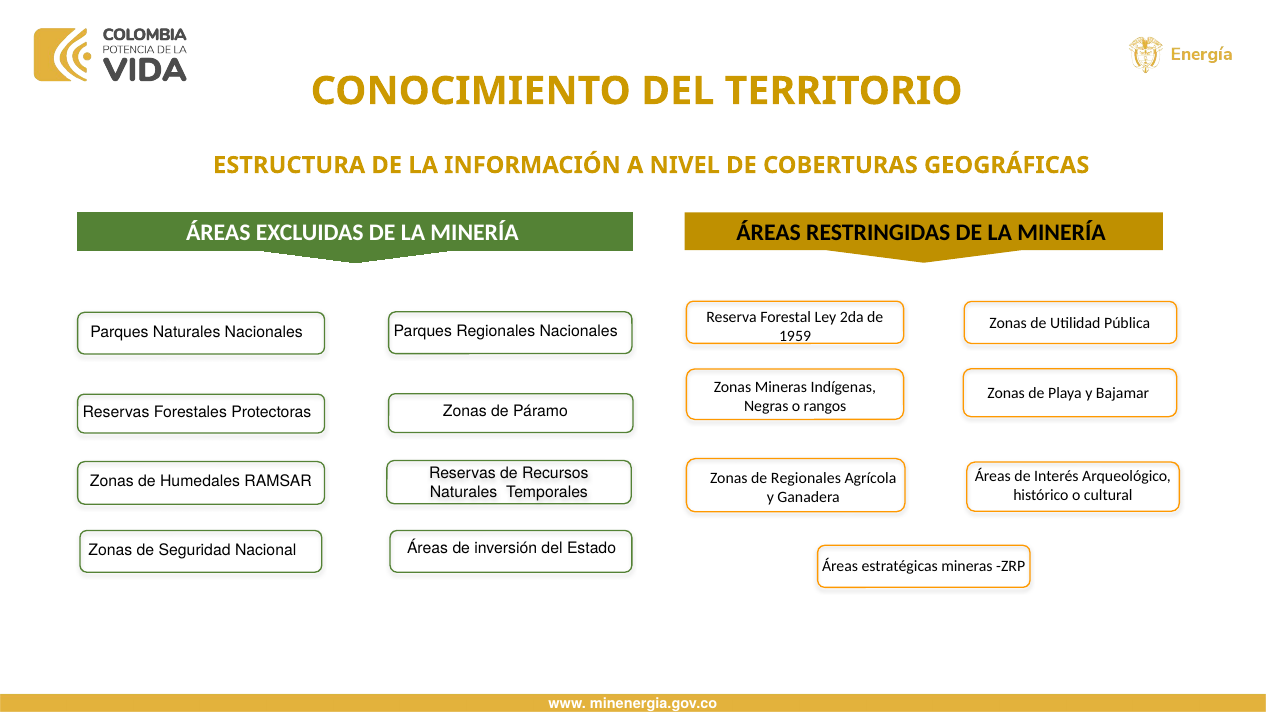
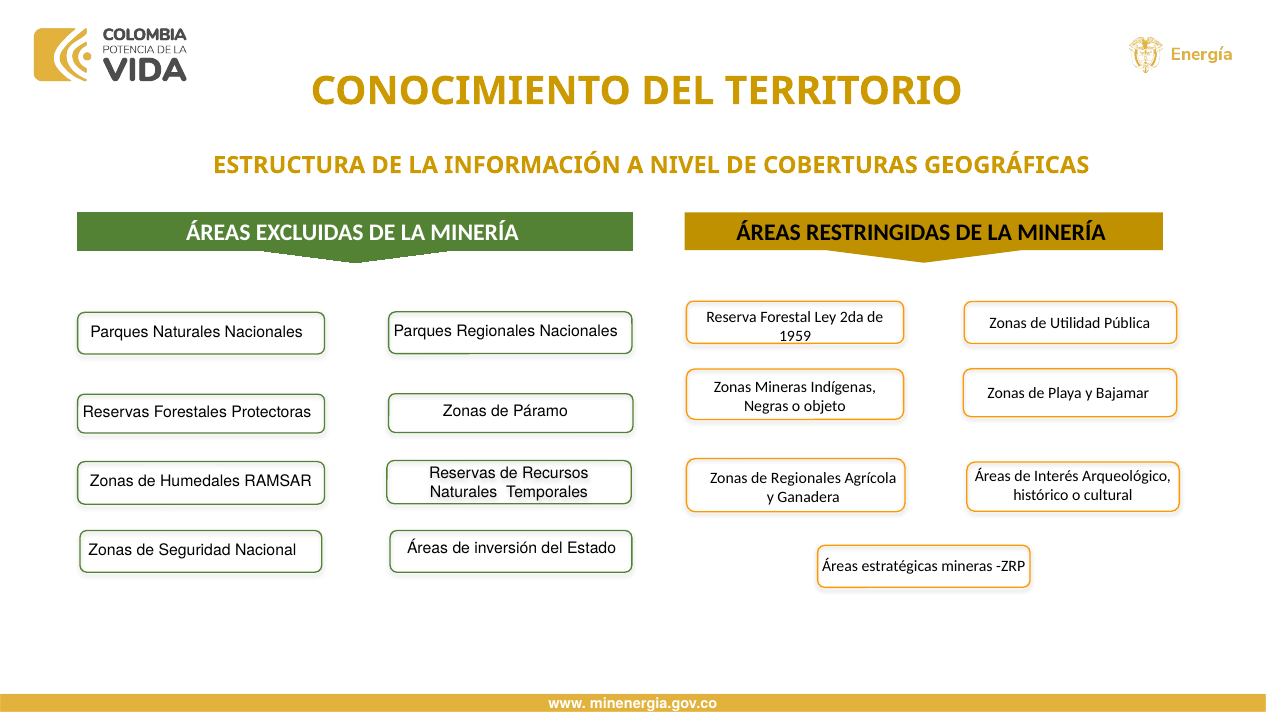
rangos: rangos -> objeto (825, 406)
